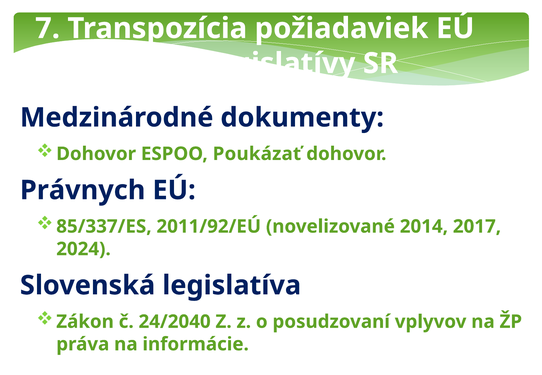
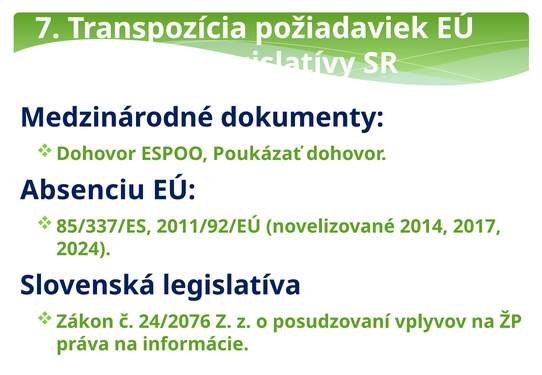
Právnych: Právnych -> Absenciu (83, 190)
24/2040: 24/2040 -> 24/2076 (175, 322)
